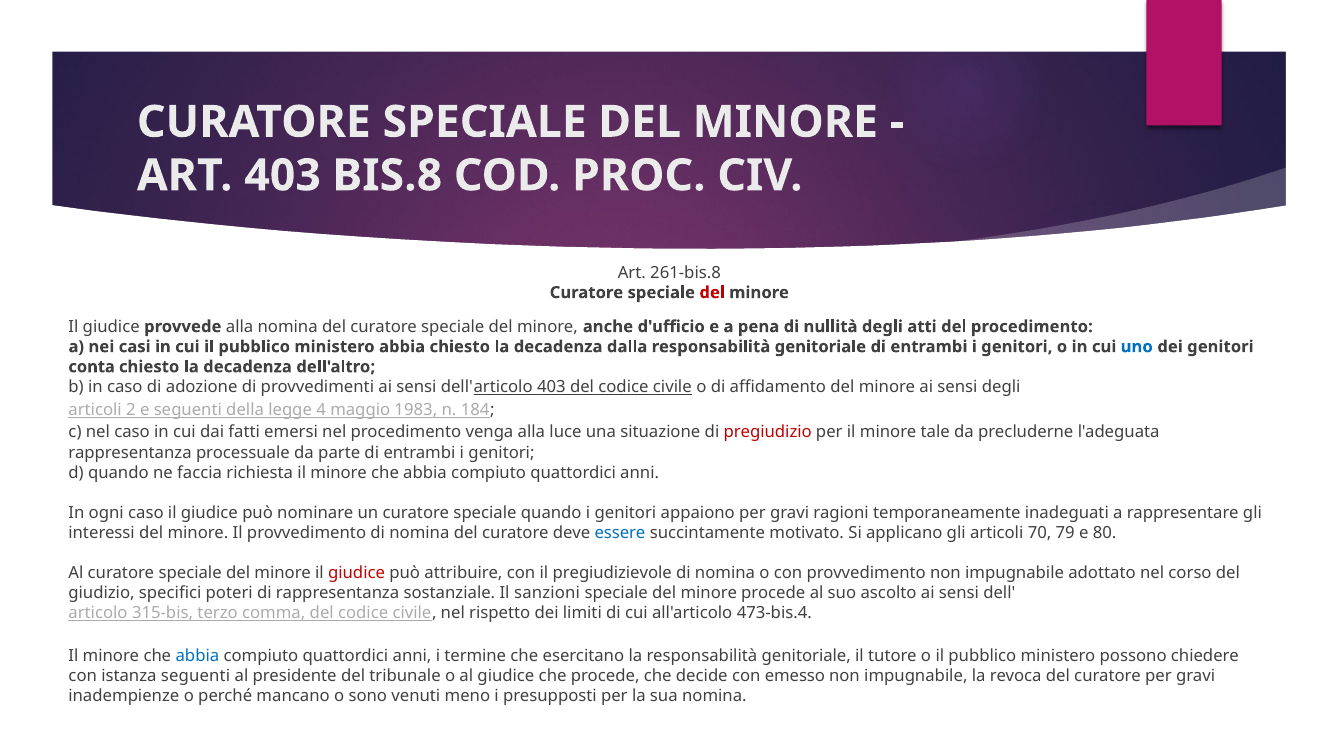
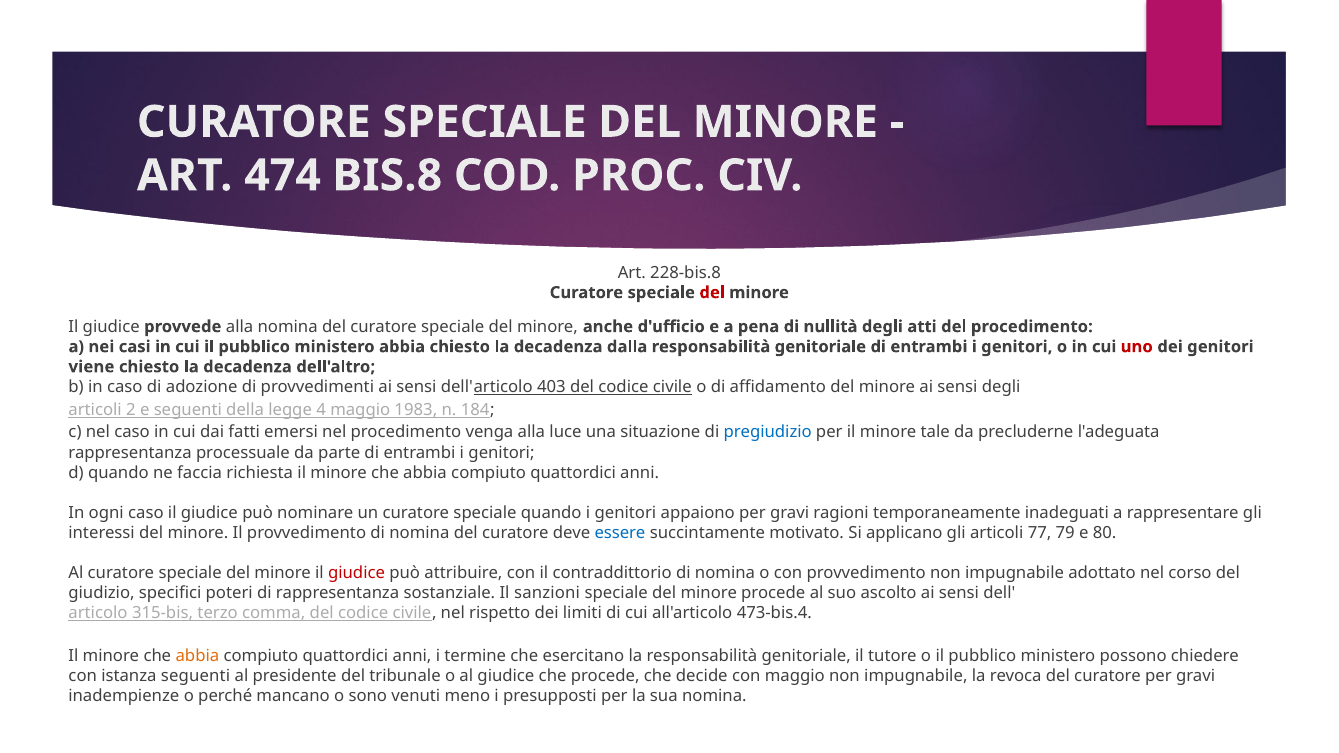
ART 403: 403 -> 474 (283, 176)
261-bis.8: 261-bis.8 -> 228-bis.8 (686, 273)
uno colour: blue -> red (1137, 347)
conta: conta -> viene (91, 367)
pregiudizio colour: red -> blue (768, 433)
70: 70 -> 77 (1040, 533)
pregiudizievole: pregiudizievole -> contraddittorio (612, 573)
abbia colour: blue -> orange (197, 656)
con emesso: emesso -> maggio (795, 676)
